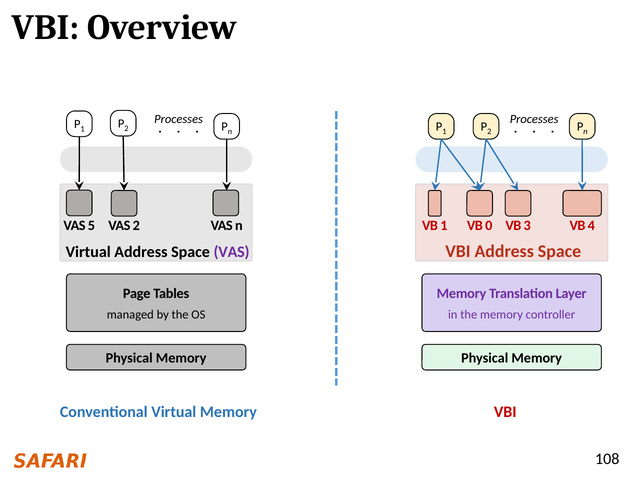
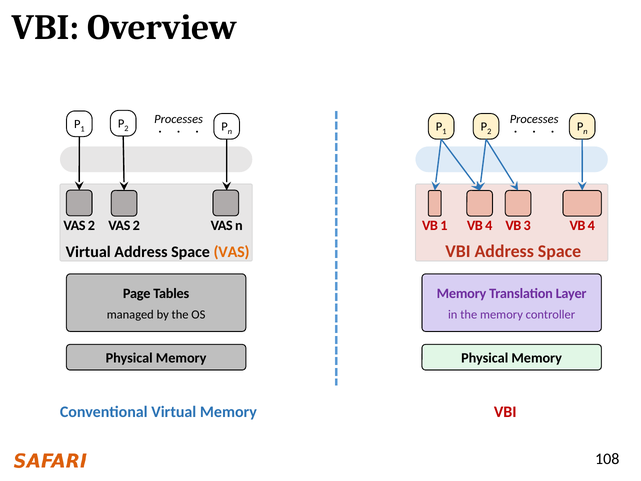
5: 5 -> 2 (91, 226)
0: 0 -> 4 (489, 226)
VAS colour: purple -> orange (232, 252)
